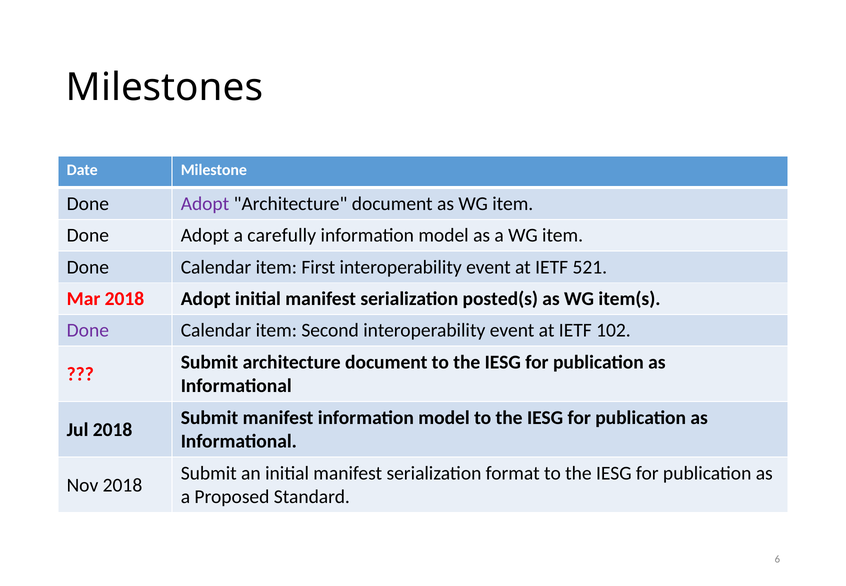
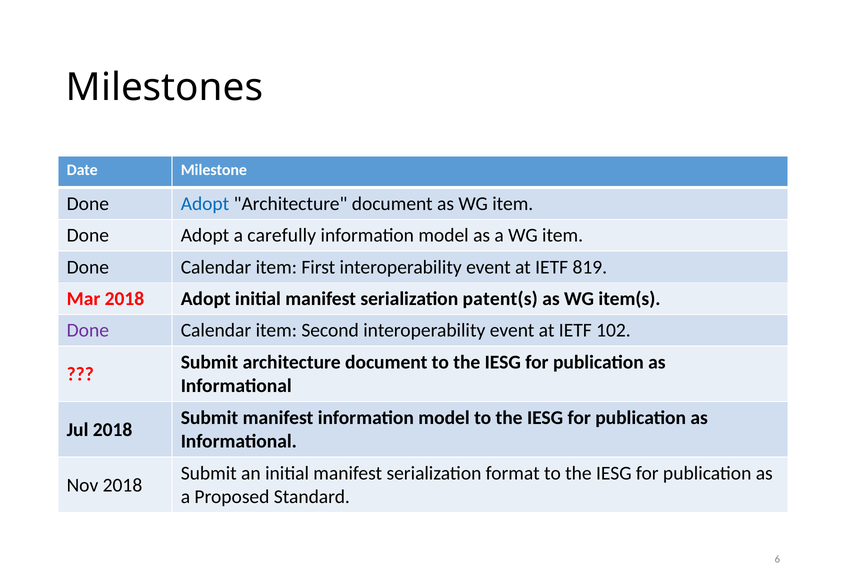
Adopt colour: purple -> blue (205, 204)
521: 521 -> 819 (590, 267)
posted(s: posted(s -> patent(s (500, 299)
